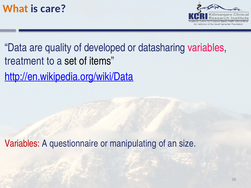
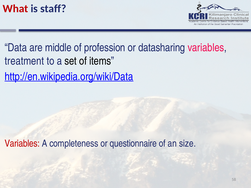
What colour: orange -> red (15, 9)
care: care -> staff (53, 9)
quality: quality -> middle (58, 48)
developed: developed -> profession (105, 48)
questionnaire: questionnaire -> completeness (74, 144)
manipulating: manipulating -> questionnaire (133, 144)
